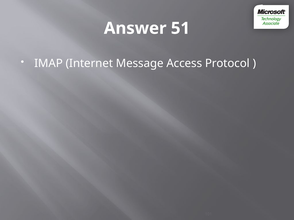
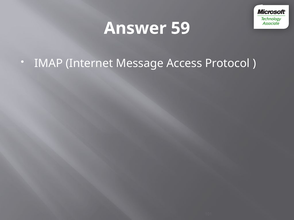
51: 51 -> 59 (180, 28)
